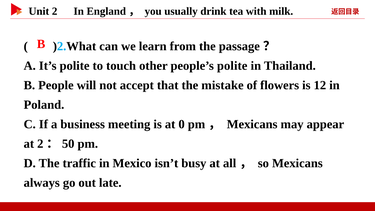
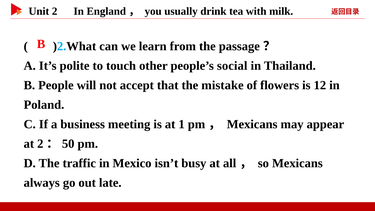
people’s polite: polite -> social (232, 66)
0: 0 -> 1 (182, 124)
